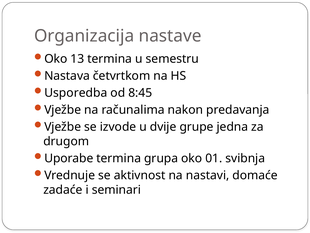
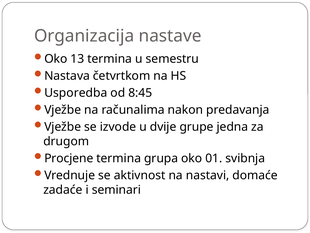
Uporabe: Uporabe -> Procjene (69, 158)
